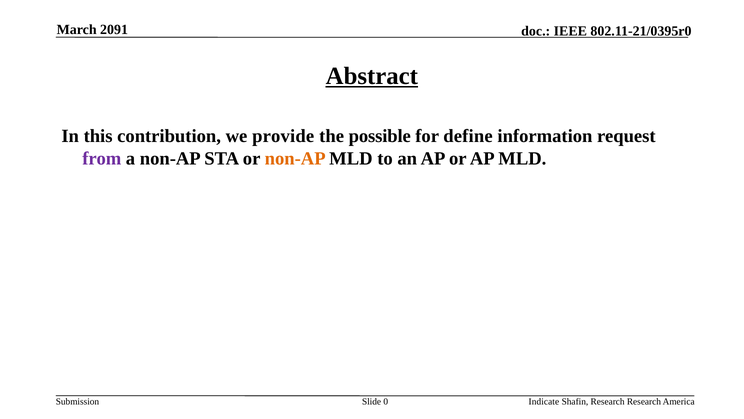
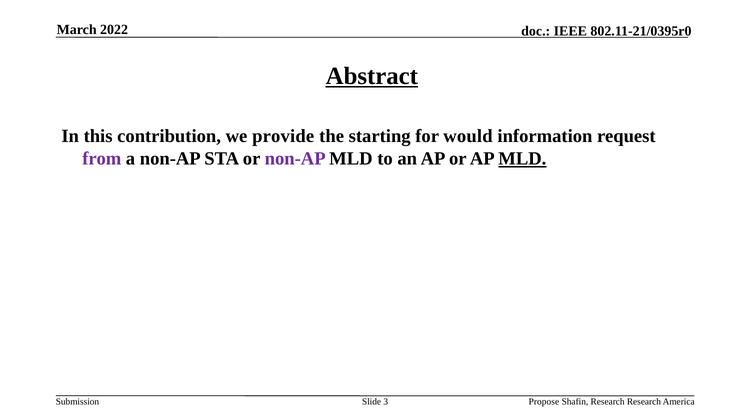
2091: 2091 -> 2022 (114, 30)
possible: possible -> starting (380, 136)
define: define -> would (468, 136)
non-AP colour: orange -> purple (295, 158)
MLD underline: none -> present (522, 158)
0: 0 -> 3 (386, 401)
Indicate: Indicate -> Propose (544, 401)
